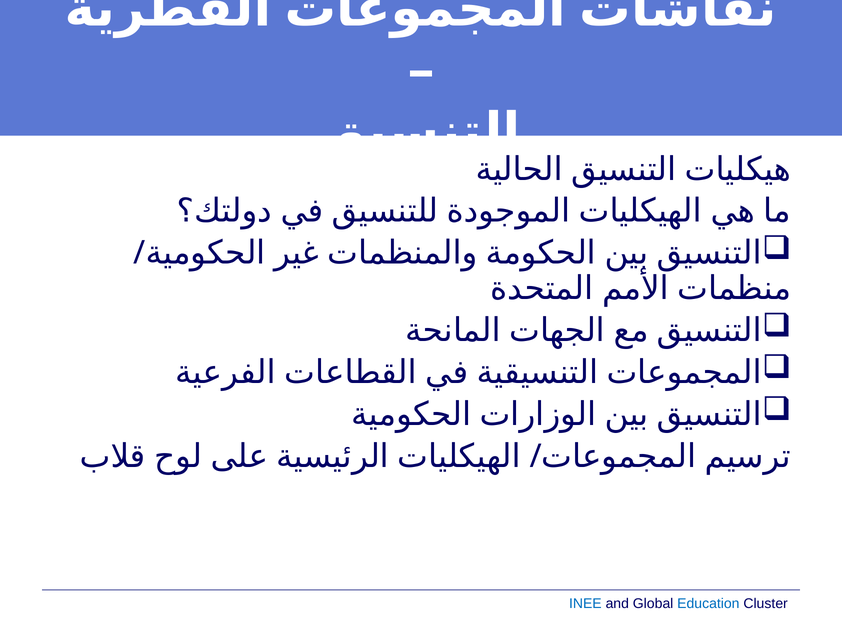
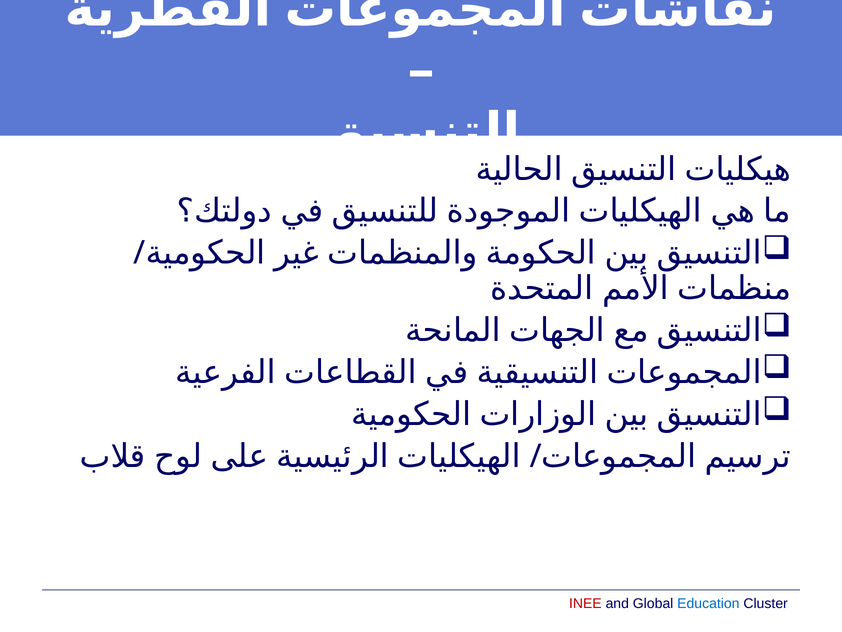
INEE colour: blue -> red (585, 603)
